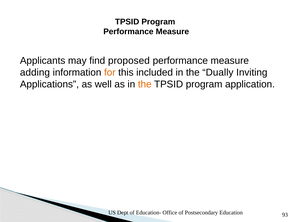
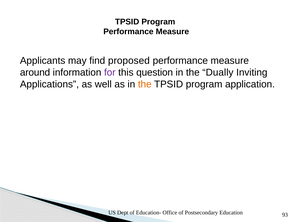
adding: adding -> around (35, 72)
for colour: orange -> purple (110, 72)
included: included -> question (155, 72)
